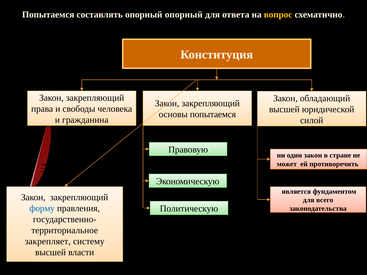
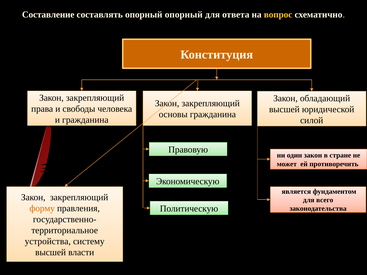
Попытаемся: Попытаемся -> Составление (48, 15)
основы попытаемся: попытаемся -> гражданина (213, 114)
форму colour: blue -> orange (42, 208)
закрепляет: закрепляет -> устройства (48, 241)
